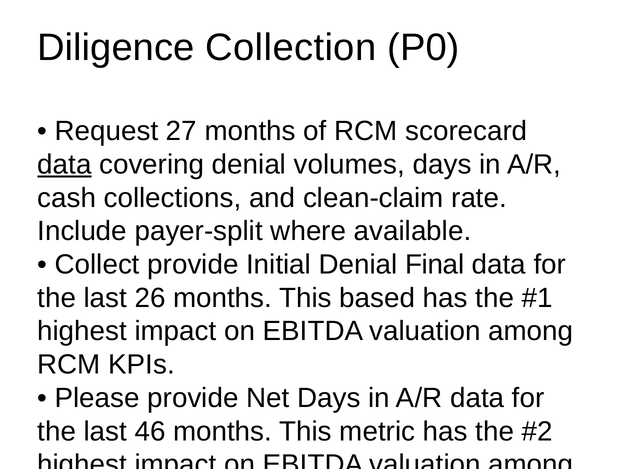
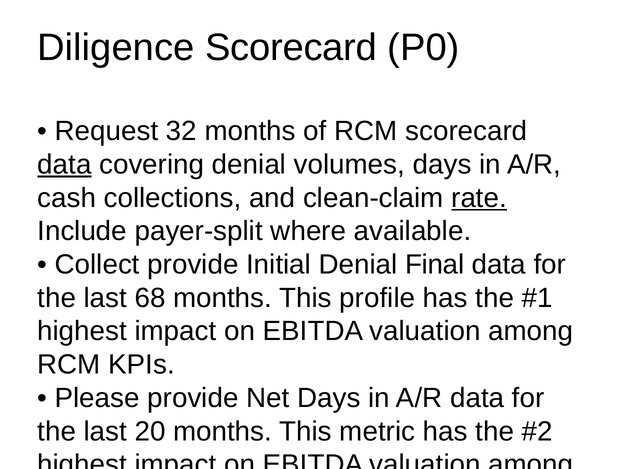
Diligence Collection: Collection -> Scorecard (291, 47)
27: 27 -> 32 (181, 131)
rate underline: none -> present (479, 198)
26: 26 -> 68 (150, 298)
based: based -> profile (377, 298)
46: 46 -> 20 (150, 431)
